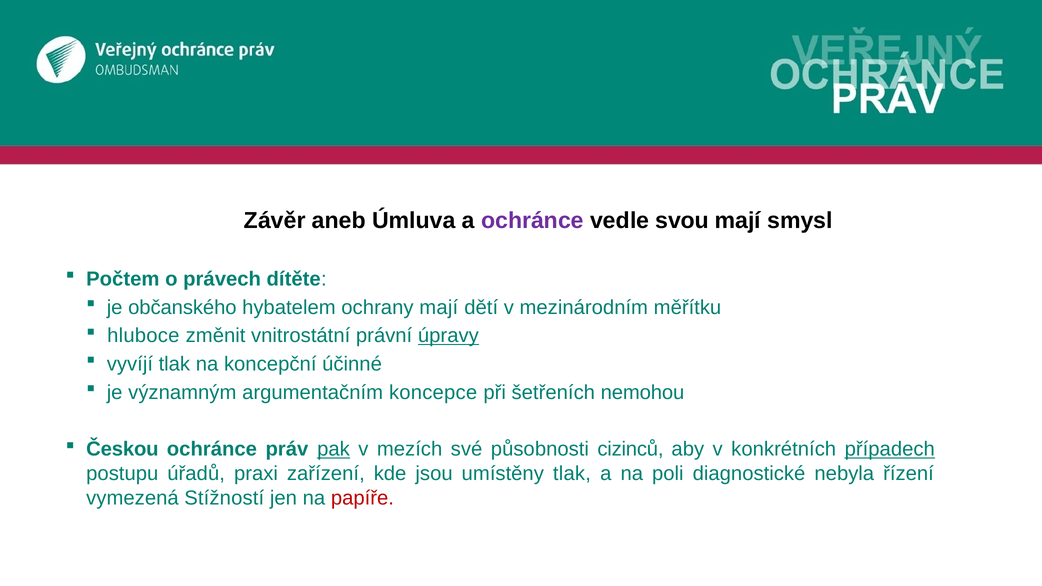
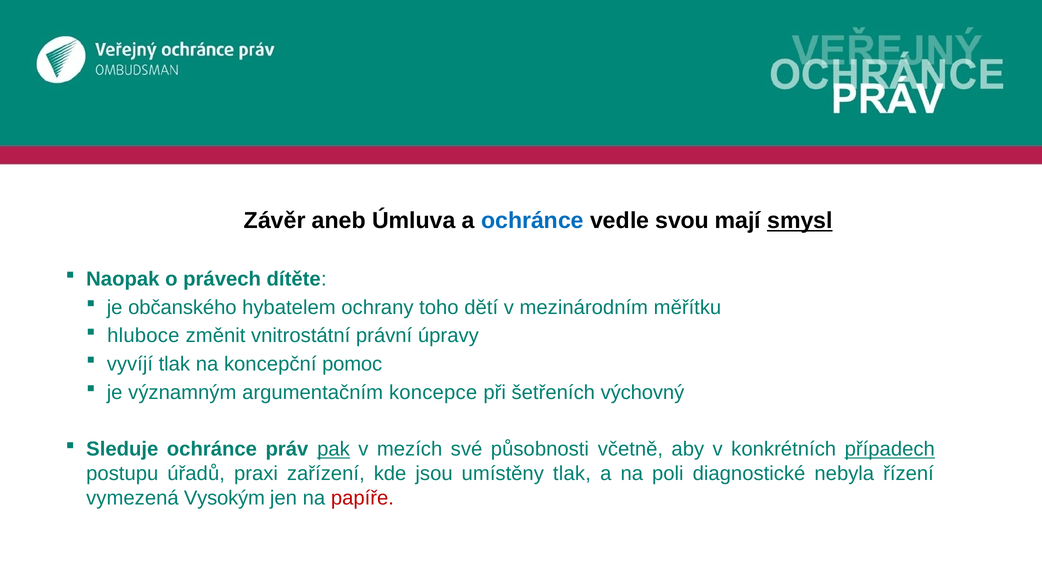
ochránce colour: purple -> blue (532, 221)
smysl underline: none -> present (800, 221)
Počtem: Počtem -> Naopak (123, 279)
ochrany mají: mají -> toho (439, 307)
úpravy underline: present -> none (448, 336)
účinné: účinné -> pomoc (352, 364)
nemohou: nemohou -> výchovný (642, 393)
Českou: Českou -> Sleduje (122, 449)
cizinců: cizinců -> včetně (630, 449)
Stížností: Stížností -> Vysokým (224, 498)
